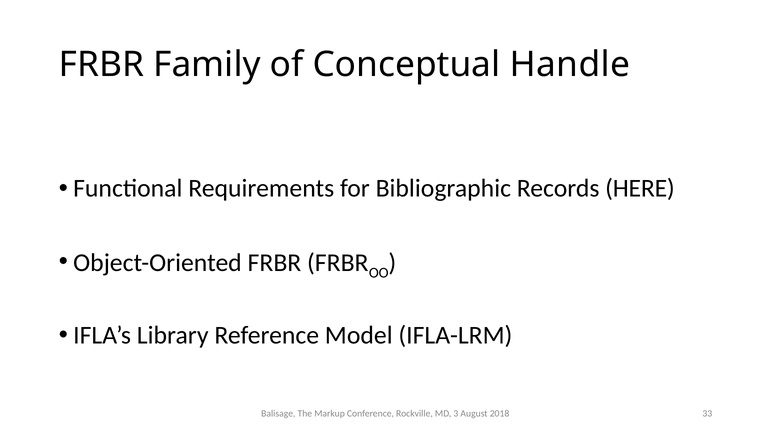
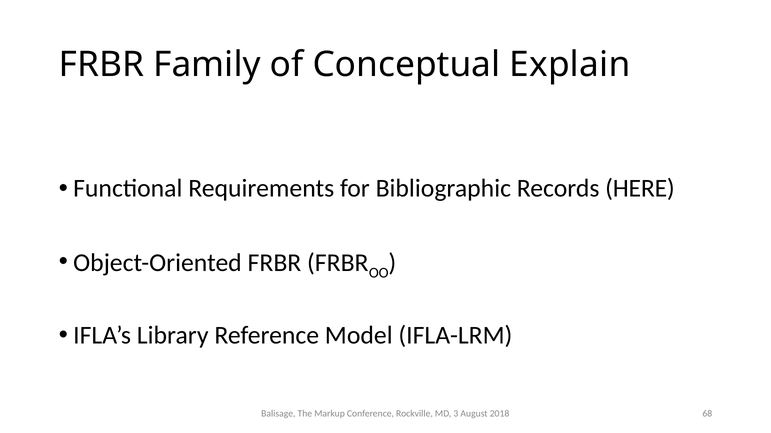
Handle: Handle -> Explain (570, 65)
33: 33 -> 68 (707, 414)
